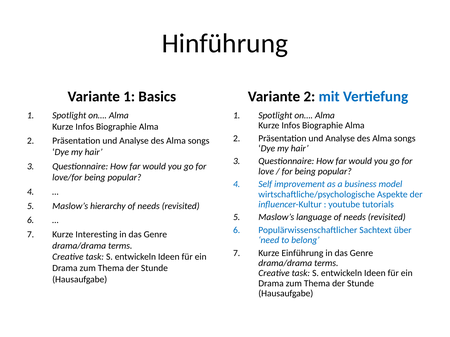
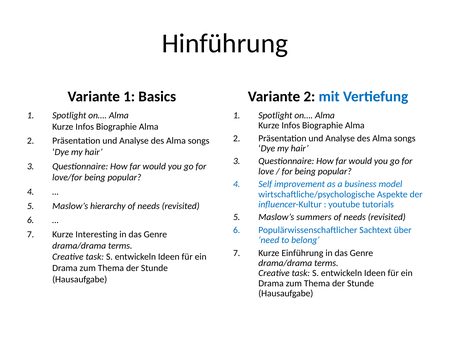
language: language -> summers (314, 218)
